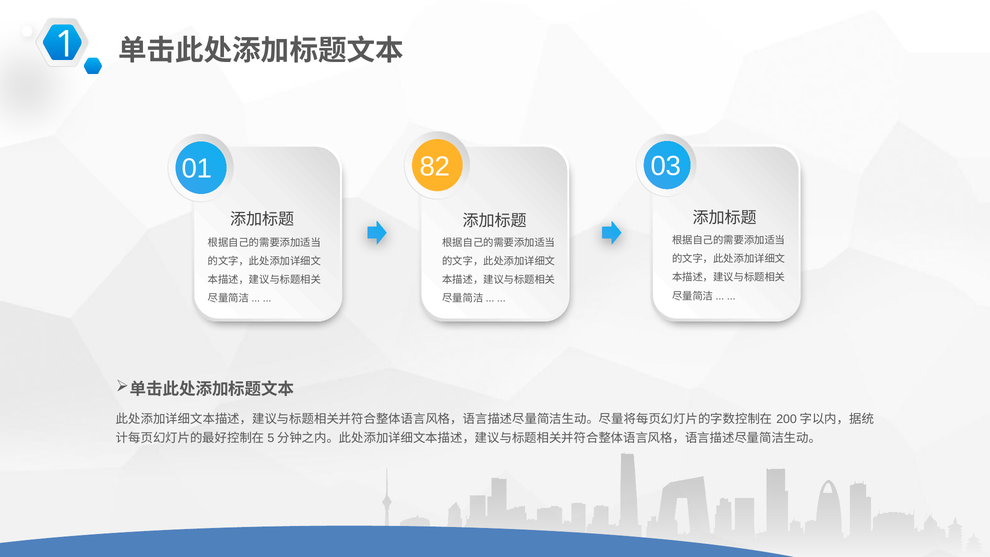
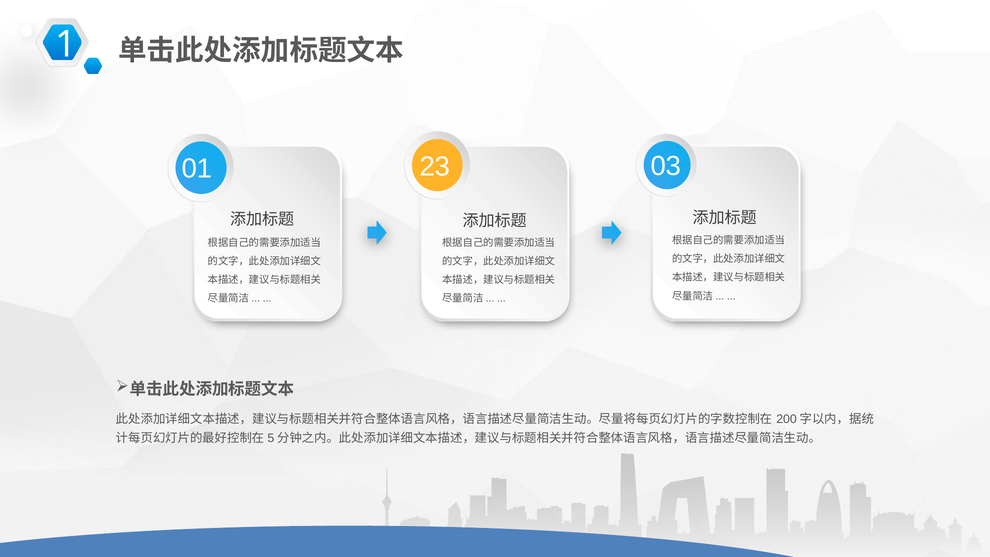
82: 82 -> 23 (435, 167)
